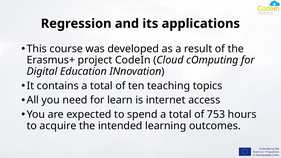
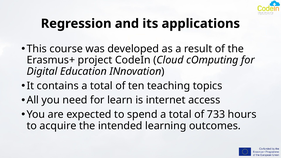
753: 753 -> 733 (216, 114)
